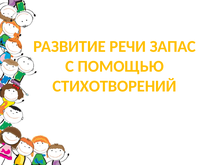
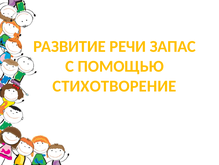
СТИХОТВОРЕНИЙ: СТИХОТВОРЕНИЙ -> СТИХОТВОРЕНИЕ (114, 86)
